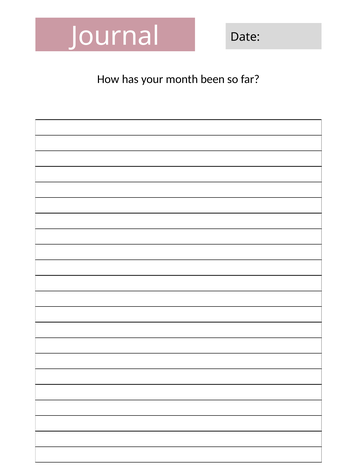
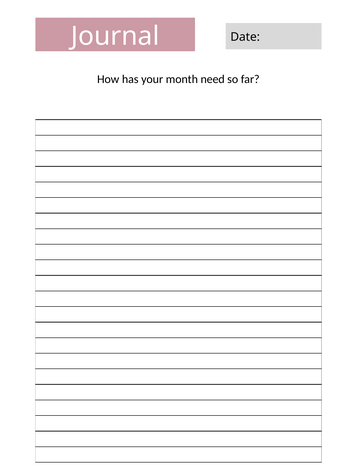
been: been -> need (213, 79)
